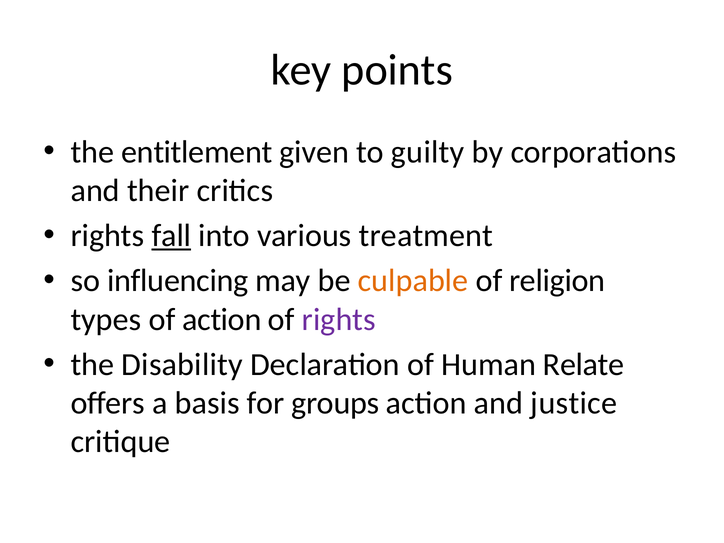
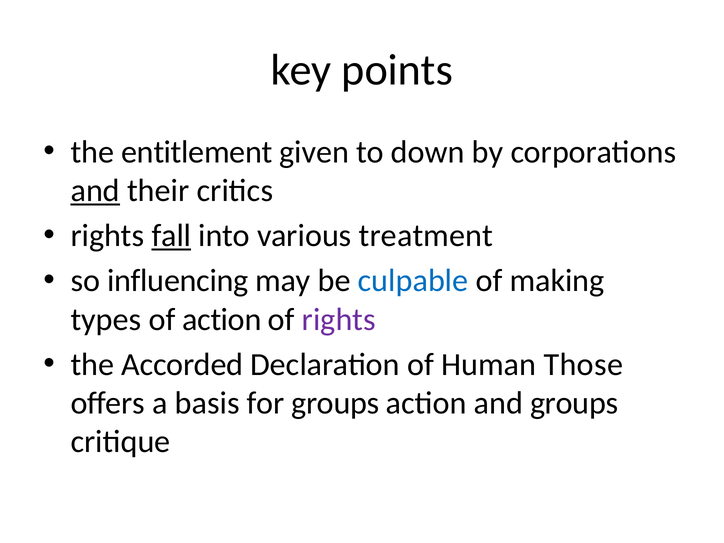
guilty: guilty -> down (428, 152)
and underline: none -> present (95, 191)
culpable colour: orange -> blue (413, 281)
religion: religion -> making (557, 281)
Disability: Disability -> Accorded (182, 364)
Relate: Relate -> Those (583, 364)
and justice: justice -> groups (574, 403)
